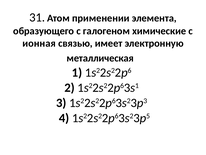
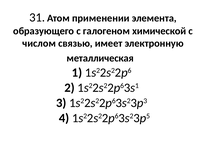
химические: химические -> химической (159, 31)
ионная: ионная -> числом (39, 43)
